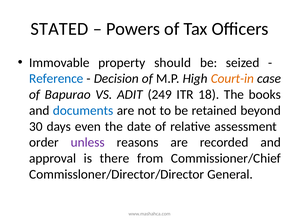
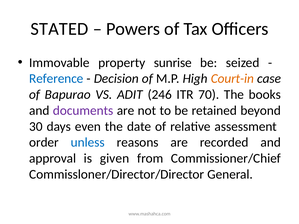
should: should -> sunrise (173, 63)
249: 249 -> 246 (160, 95)
18: 18 -> 70 (209, 95)
documents colour: blue -> purple (83, 111)
unless colour: purple -> blue (88, 143)
there: there -> given (115, 159)
